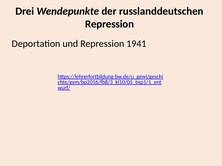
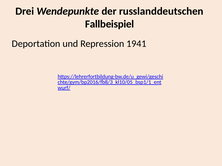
Repression: Repression -> Fallbeispiel (110, 24)
